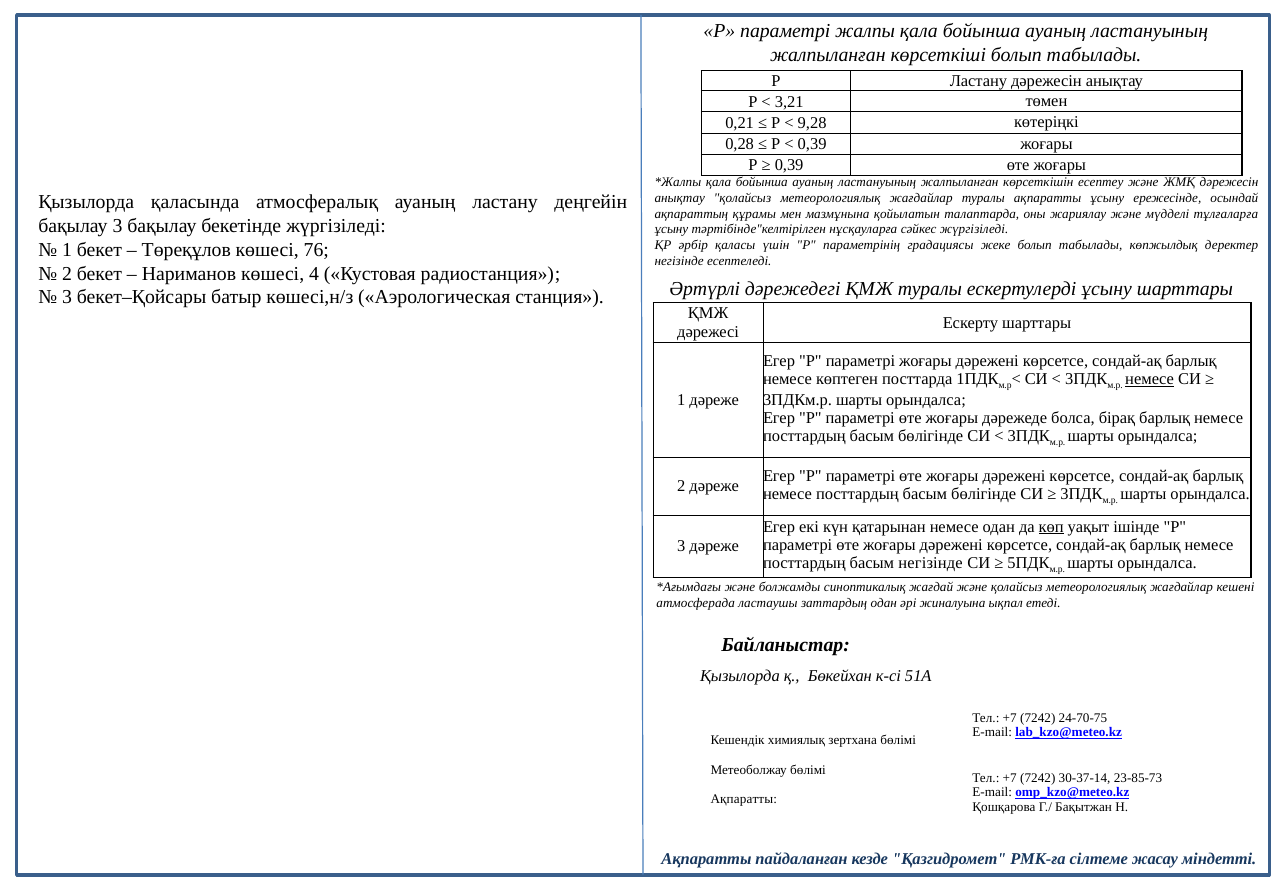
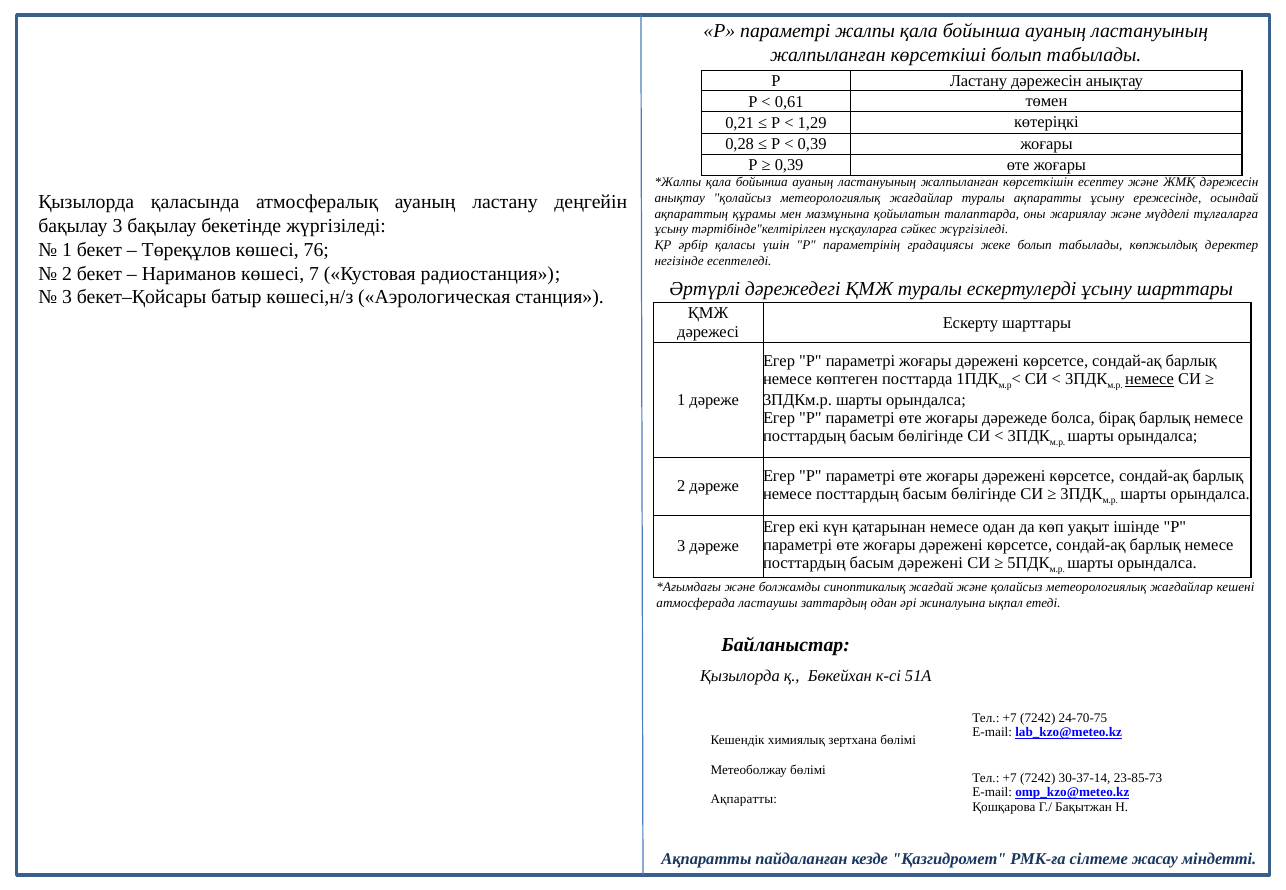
3,21: 3,21 -> 0,61 (789, 102)
9,28: 9,28 -> 1,29 (812, 123)
4: 4 -> 7 (314, 274)
көп underline: present -> none (1051, 527)
басым негізінде: негізінде -> дәрежені (931, 563)
